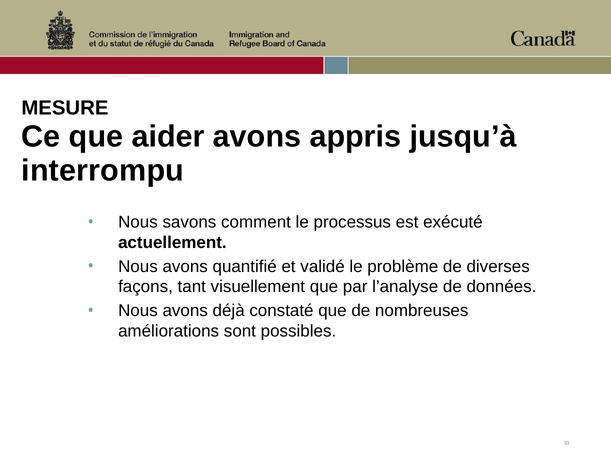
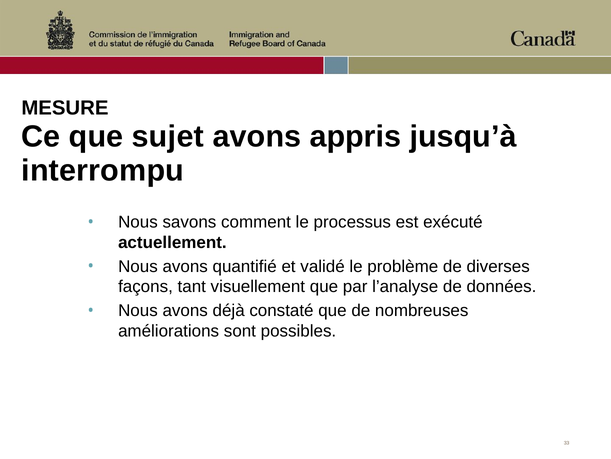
aider: aider -> sujet (168, 136)
